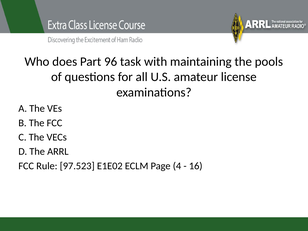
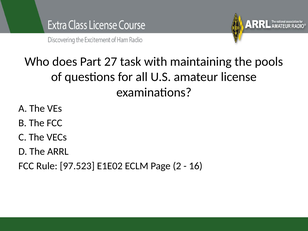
96: 96 -> 27 (111, 62)
4: 4 -> 2 (177, 166)
